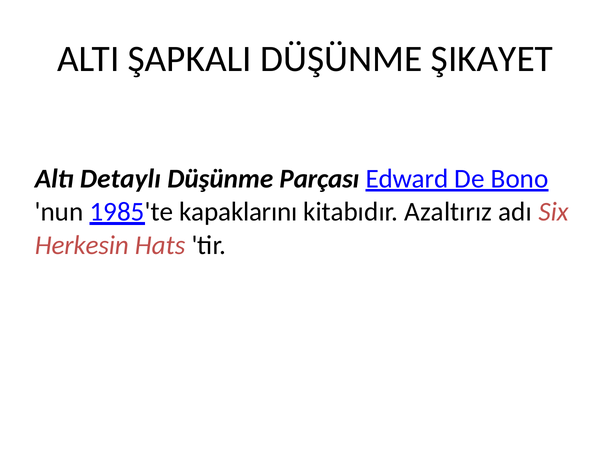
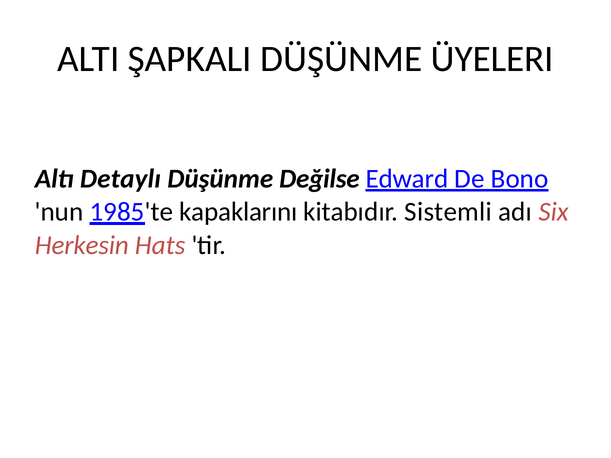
ŞIKAYET: ŞIKAYET -> ÜYELERI (492, 59)
Parçası: Parçası -> Değilse (319, 179)
Azaltırız: Azaltırız -> Sistemli (448, 212)
